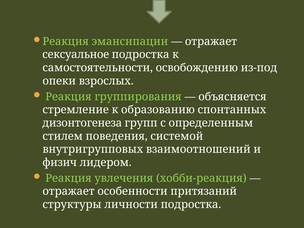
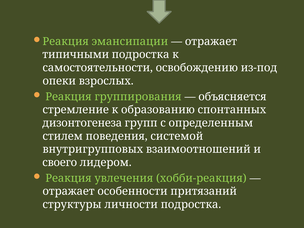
сексуальное: сексуальное -> типичными (76, 55)
физич: физич -> своего (60, 162)
